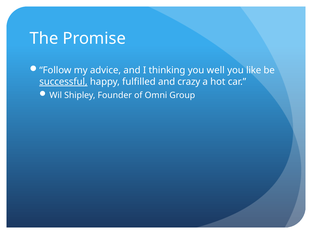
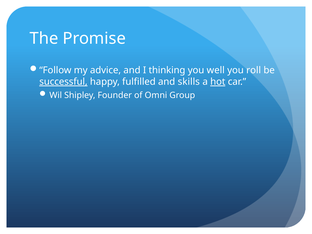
like: like -> roll (254, 70)
crazy: crazy -> skills (189, 82)
hot underline: none -> present (218, 82)
